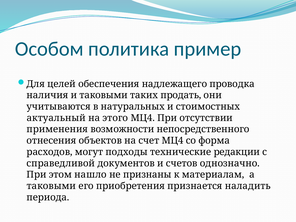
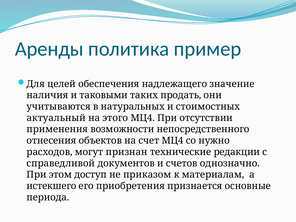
Особом: Особом -> Аренды (49, 49)
проводка: проводка -> значение (232, 84)
форма: форма -> нужно (214, 141)
подходы: подходы -> признан (127, 152)
нашло: нашло -> доступ (91, 175)
признаны: признаны -> приказом (147, 175)
таковыми: таковыми -> истекшего (51, 186)
наладить: наладить -> основные (248, 186)
